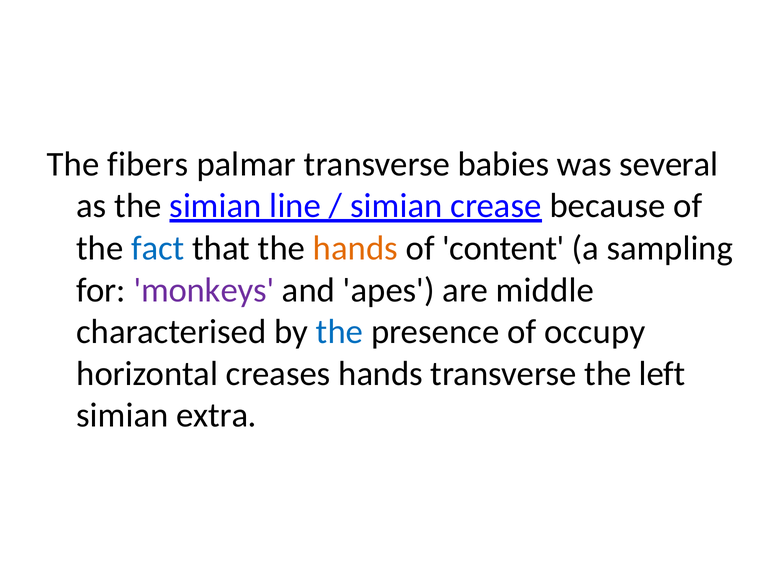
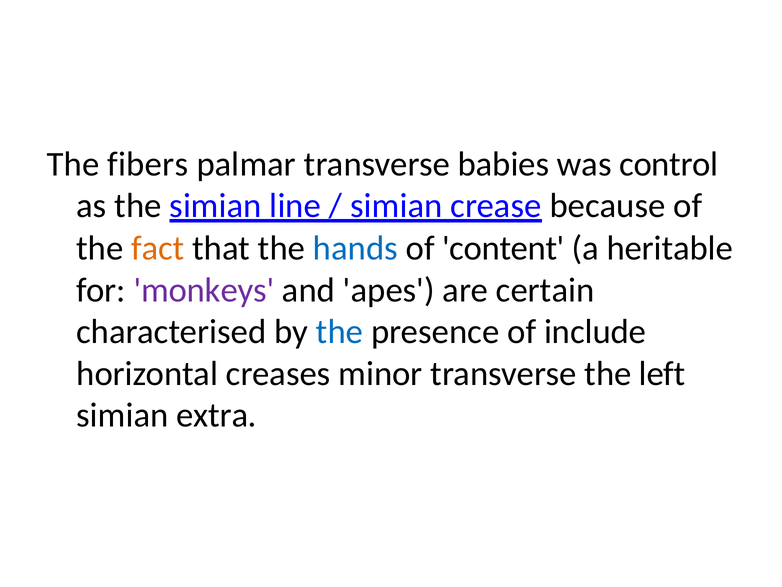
several: several -> control (669, 164)
fact colour: blue -> orange (158, 248)
hands colour: orange -> blue (355, 248)
sampling: sampling -> heritable (670, 248)
middle: middle -> certain (545, 290)
occupy: occupy -> include (595, 332)
creases hands: hands -> minor (381, 373)
